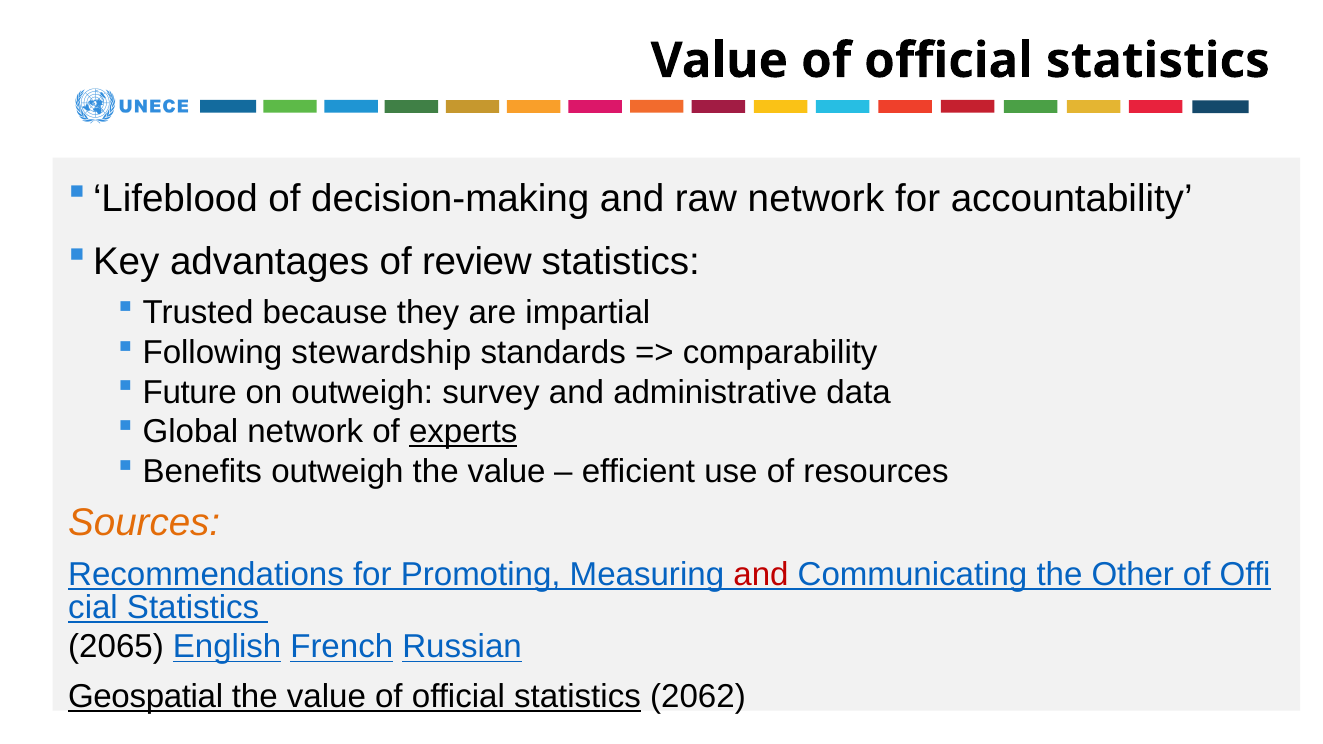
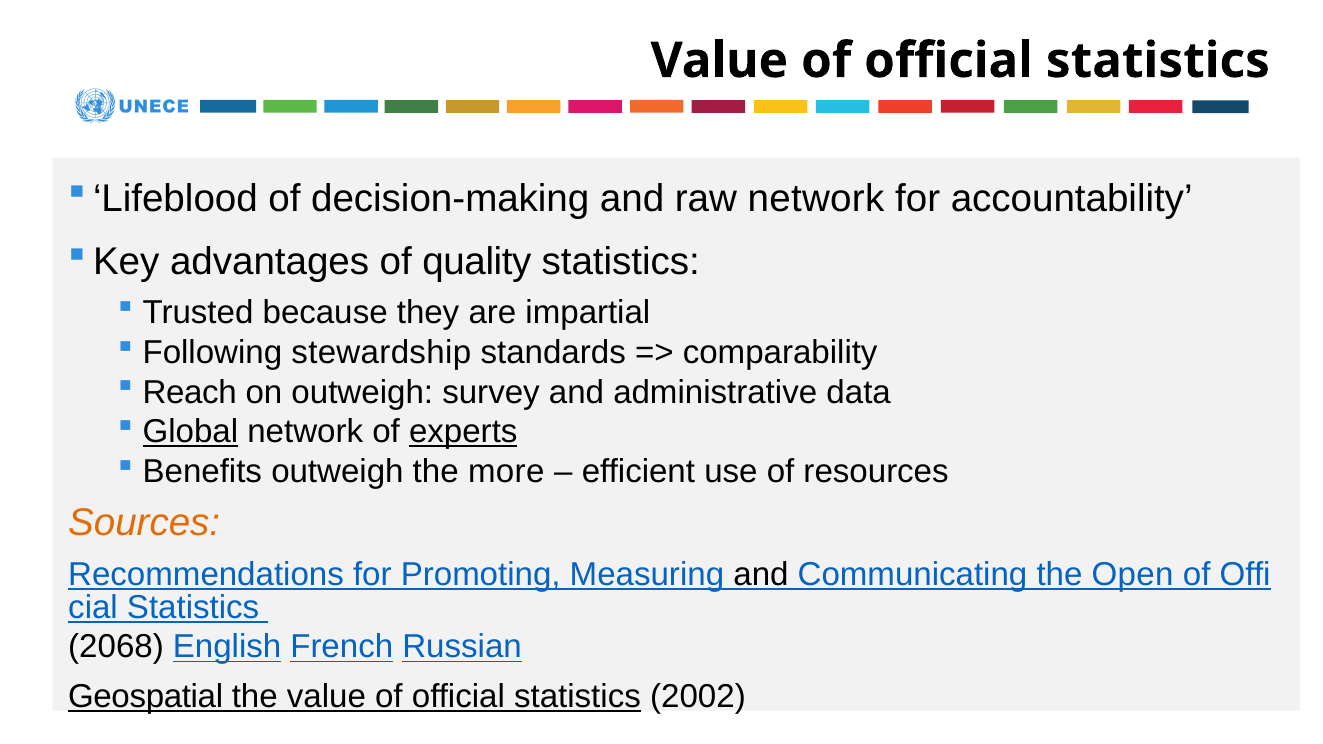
review: review -> quality (477, 262)
Future: Future -> Reach (190, 392)
Global underline: none -> present (190, 432)
outweigh the value: value -> more (506, 472)
and colour: red -> black (761, 574)
Other: Other -> Open (1133, 574)
2065: 2065 -> 2068 (116, 647)
2062: 2062 -> 2002 (698, 696)
